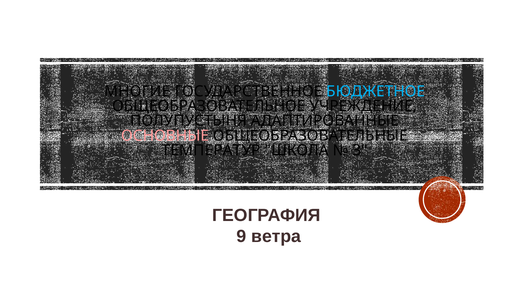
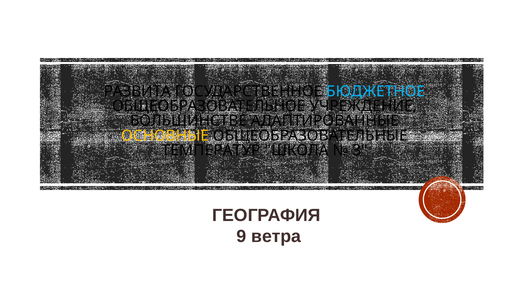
МНОГИЕ: МНОГИЕ -> РАЗВИТА (137, 91)
ПОЛУПУСТЫНЯ: ПОЛУПУСТЫНЯ -> БОЛЬШИНСТВЕ (189, 121)
ОСНОВНЫЕ colour: pink -> yellow (165, 136)
